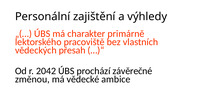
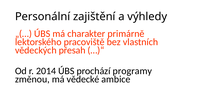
2042: 2042 -> 2014 (46, 71)
závěrečné: závěrečné -> programy (132, 71)
